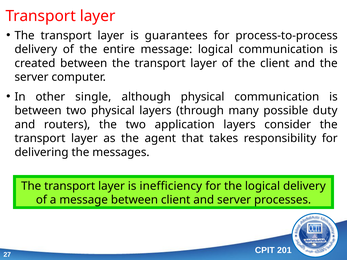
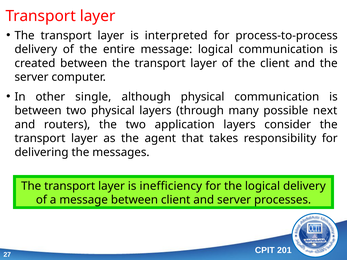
guarantees: guarantees -> interpreted (176, 36)
duty: duty -> next (325, 111)
